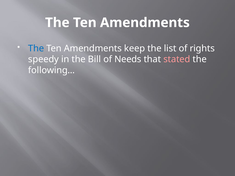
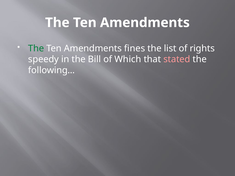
The colour: blue -> green (36, 48)
keep: keep -> fines (135, 48)
Needs: Needs -> Which (128, 59)
